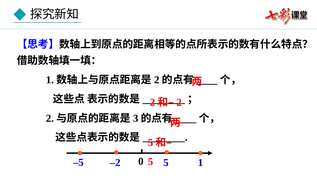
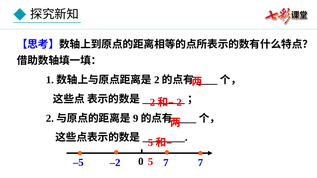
3: 3 -> 9 (136, 119)
0 5: 5 -> 7 (166, 163)
–2 1: 1 -> 7 (201, 163)
